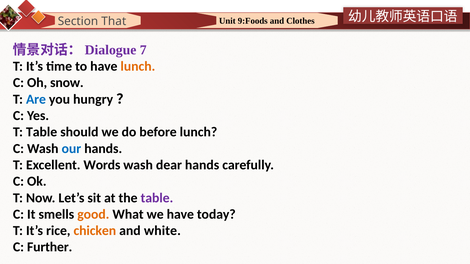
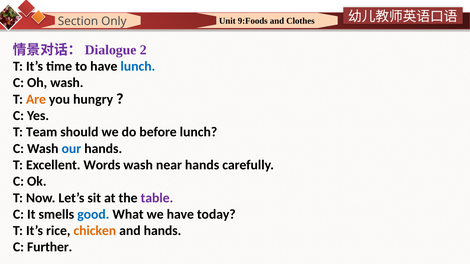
That: That -> Only (114, 21)
7: 7 -> 2 (143, 50)
lunch colour: orange -> blue (138, 66)
Oh snow: snow -> wash (67, 83)
Are colour: blue -> orange (36, 99)
T Table: Table -> Team (42, 132)
dear: dear -> near (169, 165)
good colour: orange -> blue (93, 215)
and white: white -> hands (163, 231)
